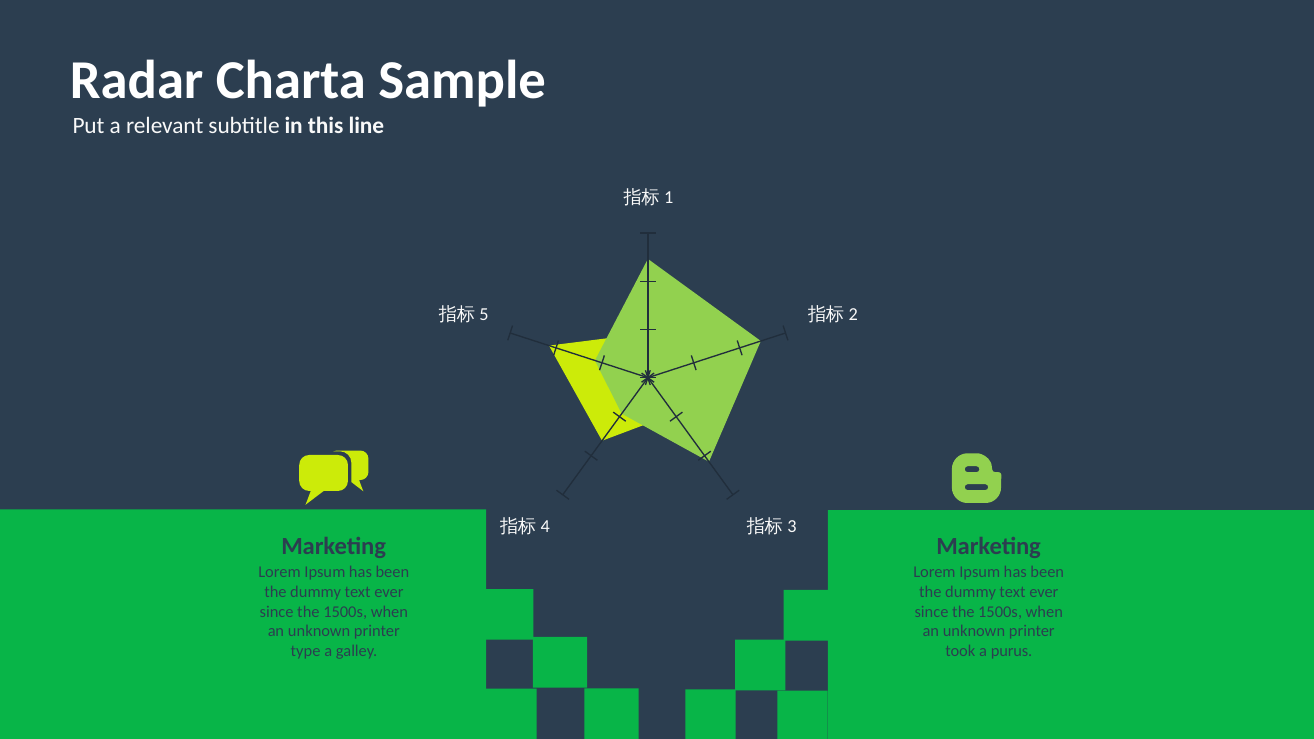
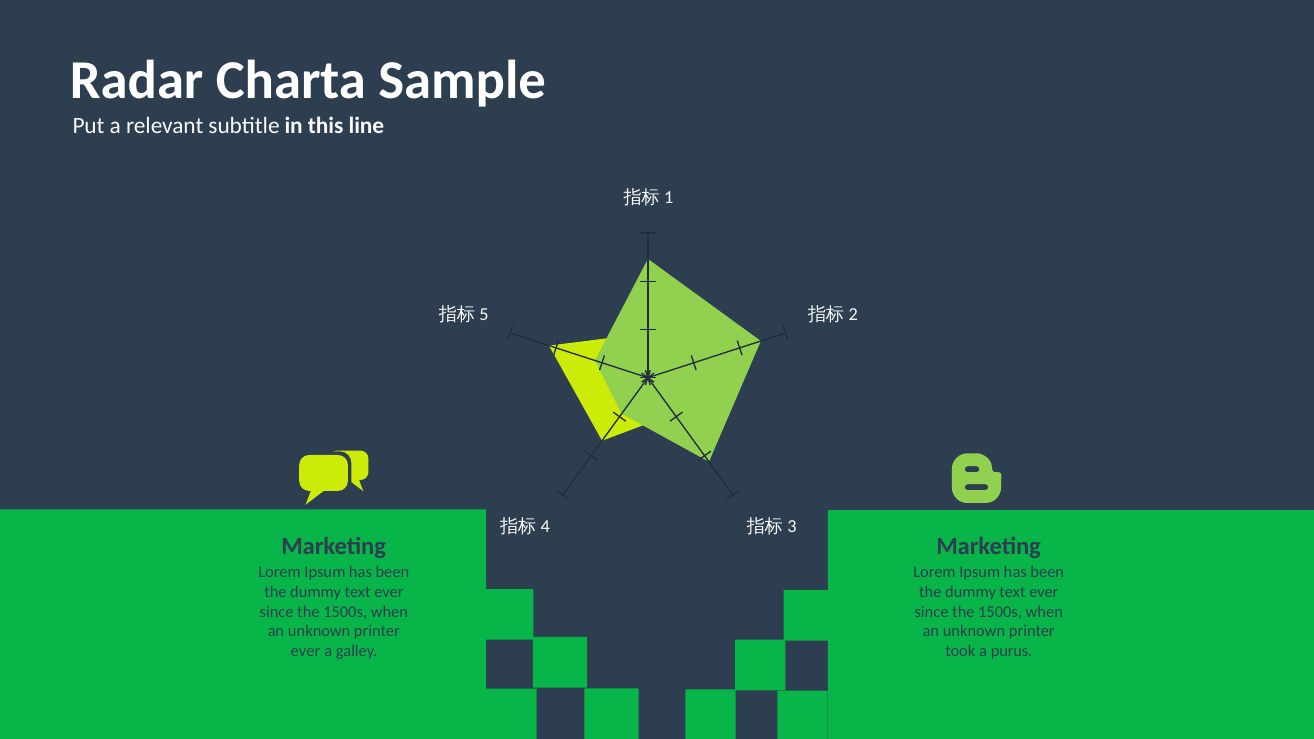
type: type -> ever (305, 651)
